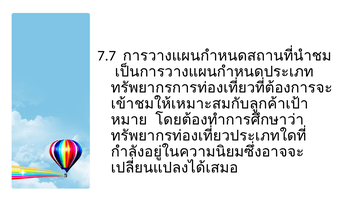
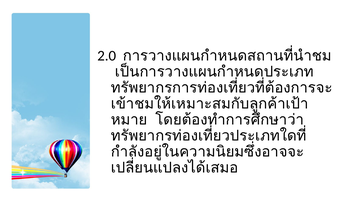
7.7: 7.7 -> 2.0 (107, 56)
